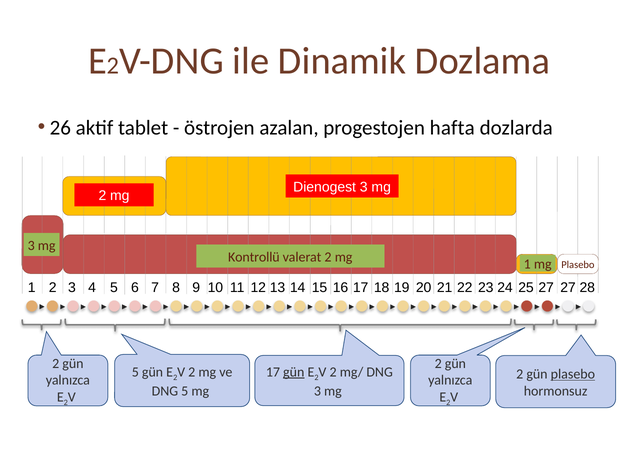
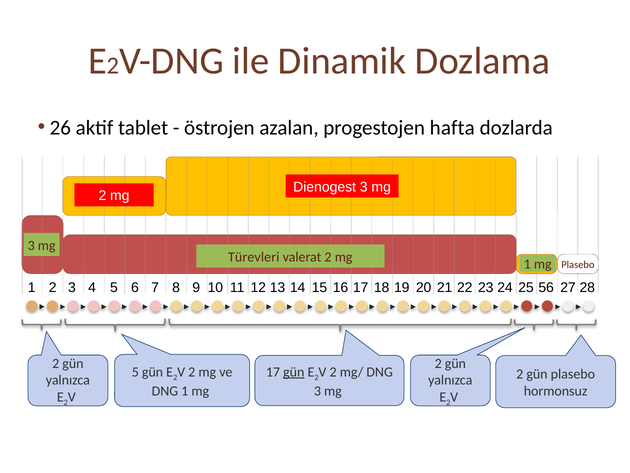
Kontrollü: Kontrollü -> Türevleri (254, 257)
25 27: 27 -> 56 (546, 287)
plasebo underline: present -> none (573, 374)
DNG 5: 5 -> 1 (185, 391)
